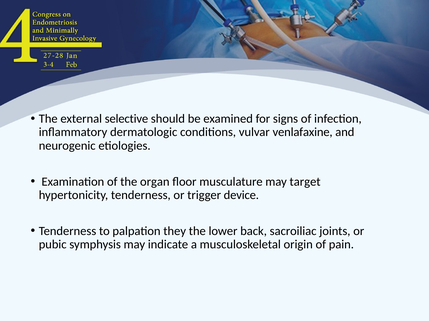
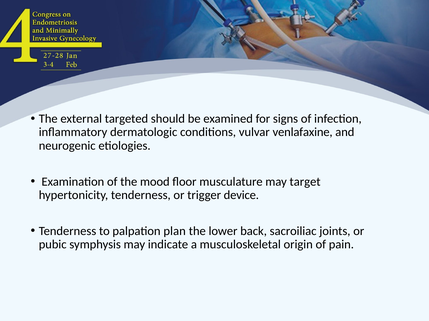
selective: selective -> targeted (126, 119)
organ: organ -> mood (155, 182)
they: they -> plan (175, 231)
